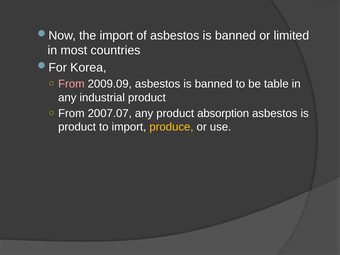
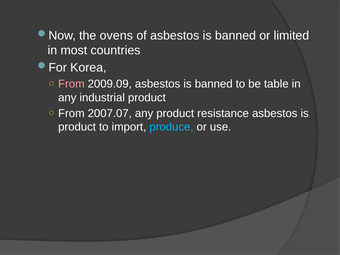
the import: import -> ovens (116, 36)
absorption: absorption -> resistance (223, 113)
produce colour: yellow -> light blue (171, 127)
